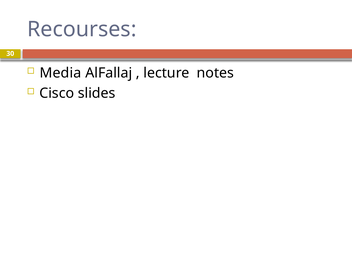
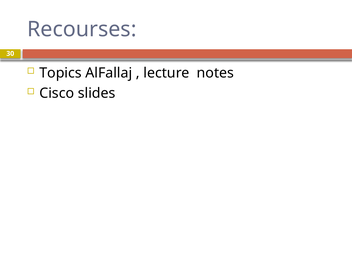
Media: Media -> Topics (61, 73)
